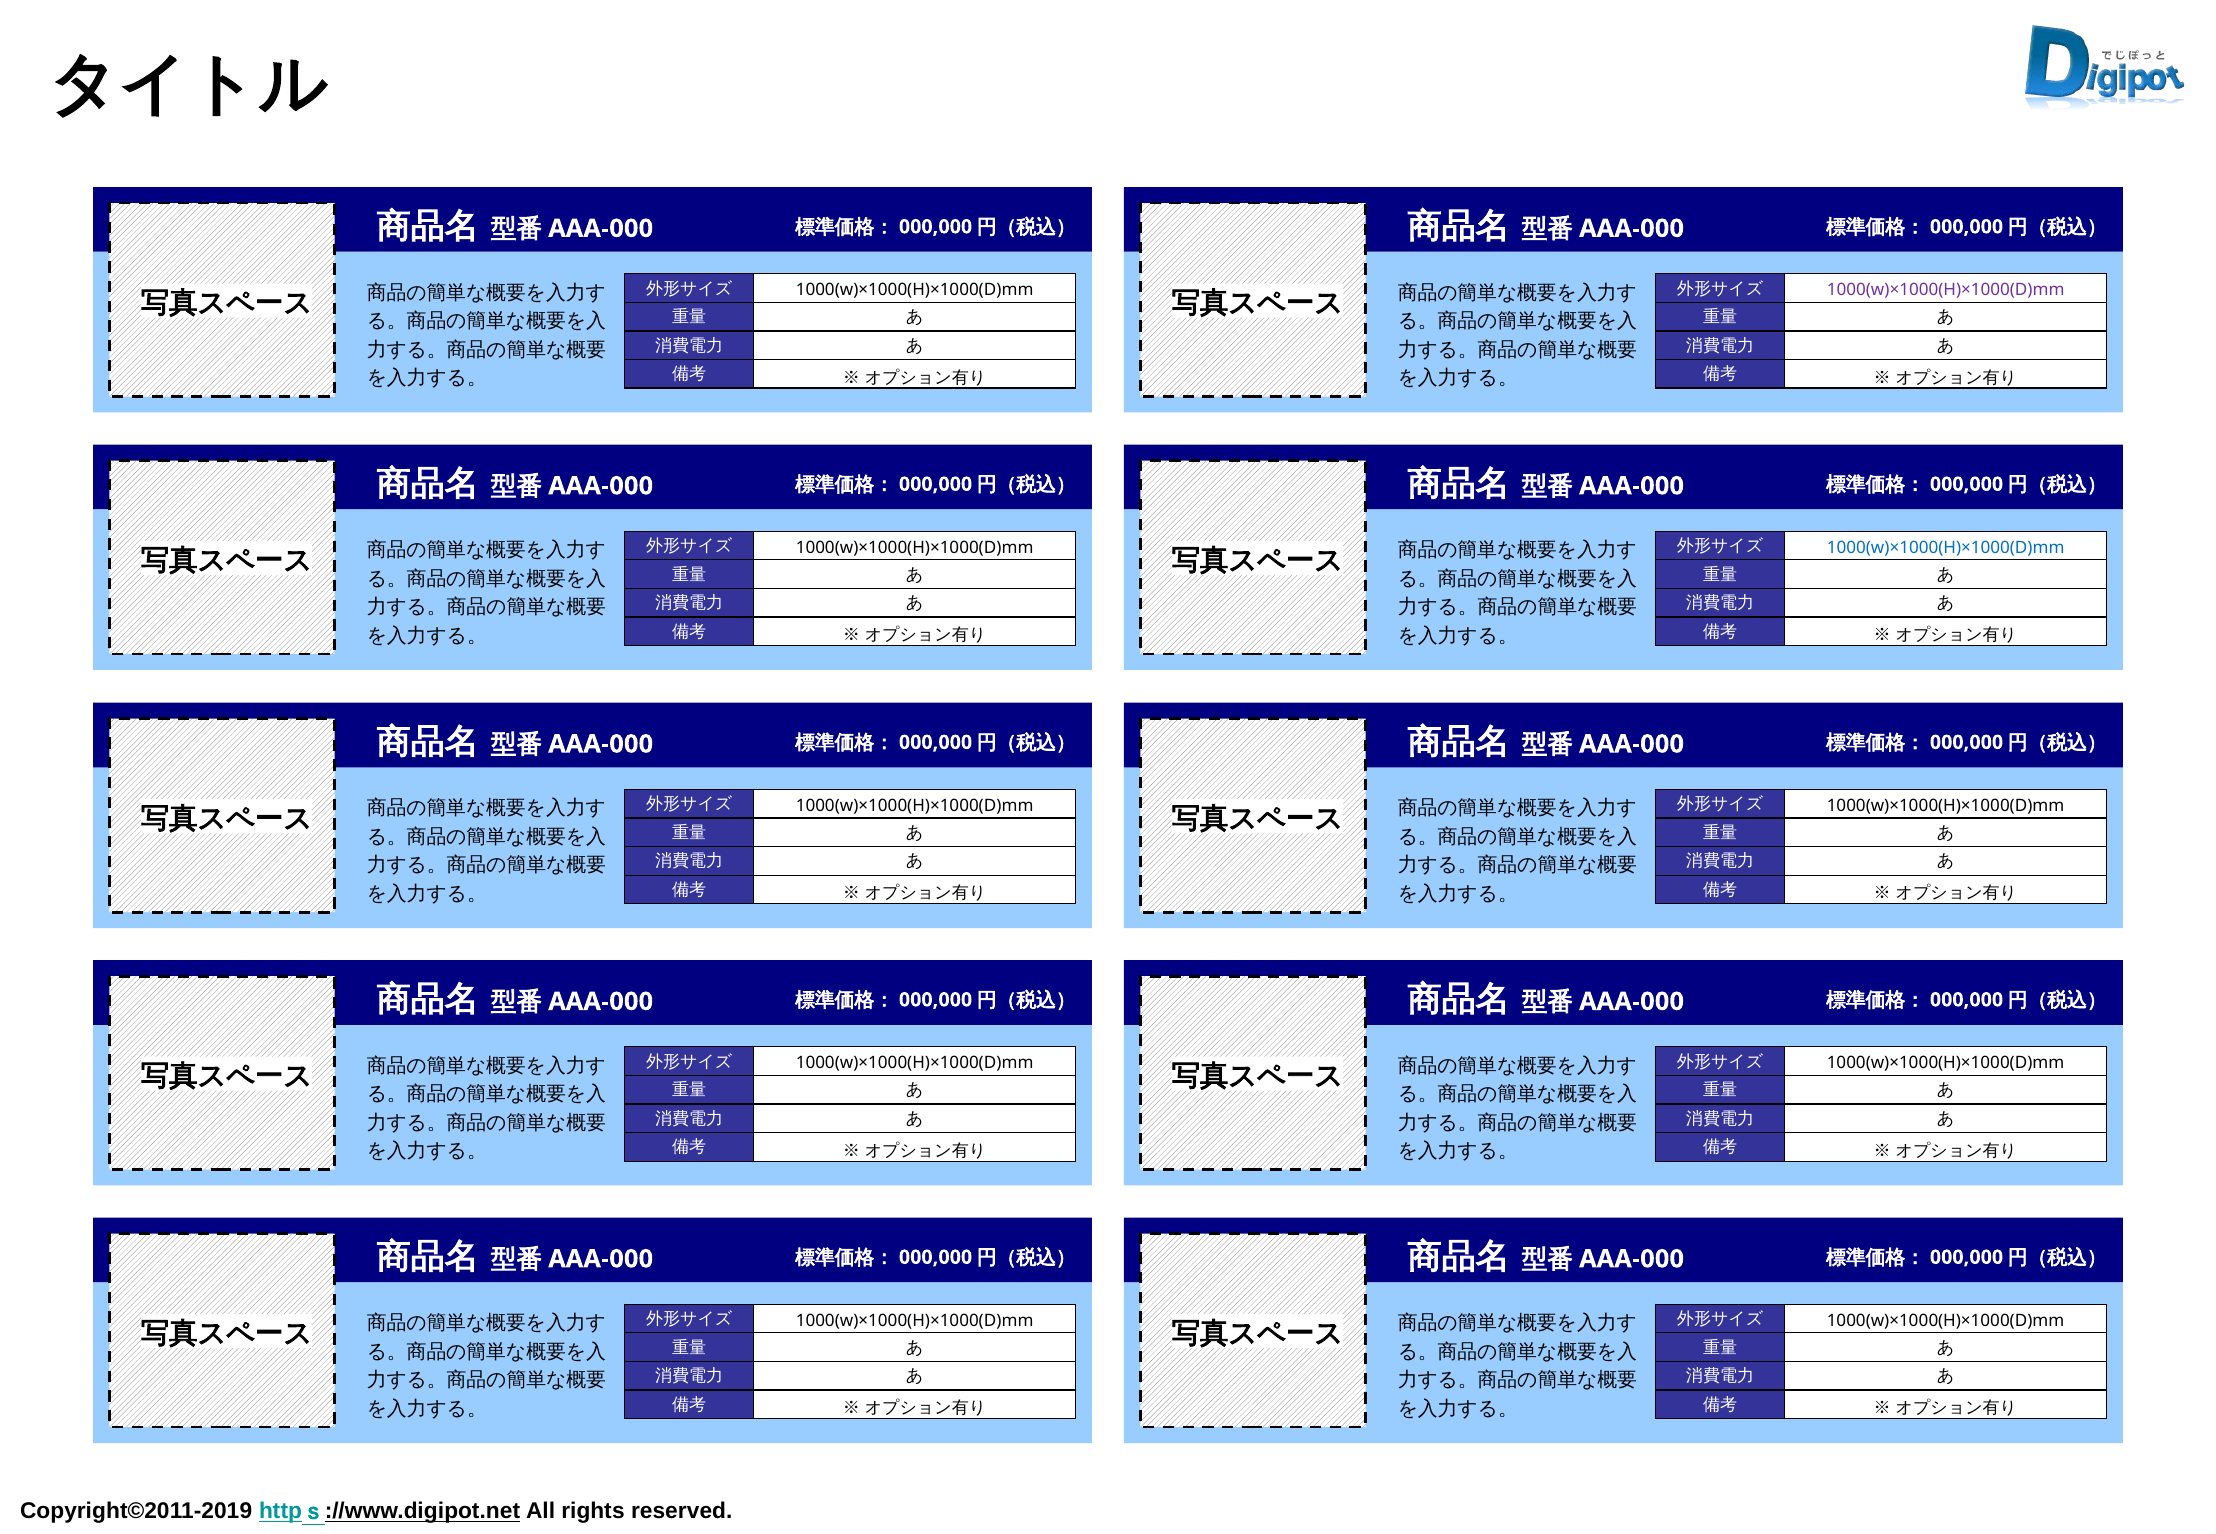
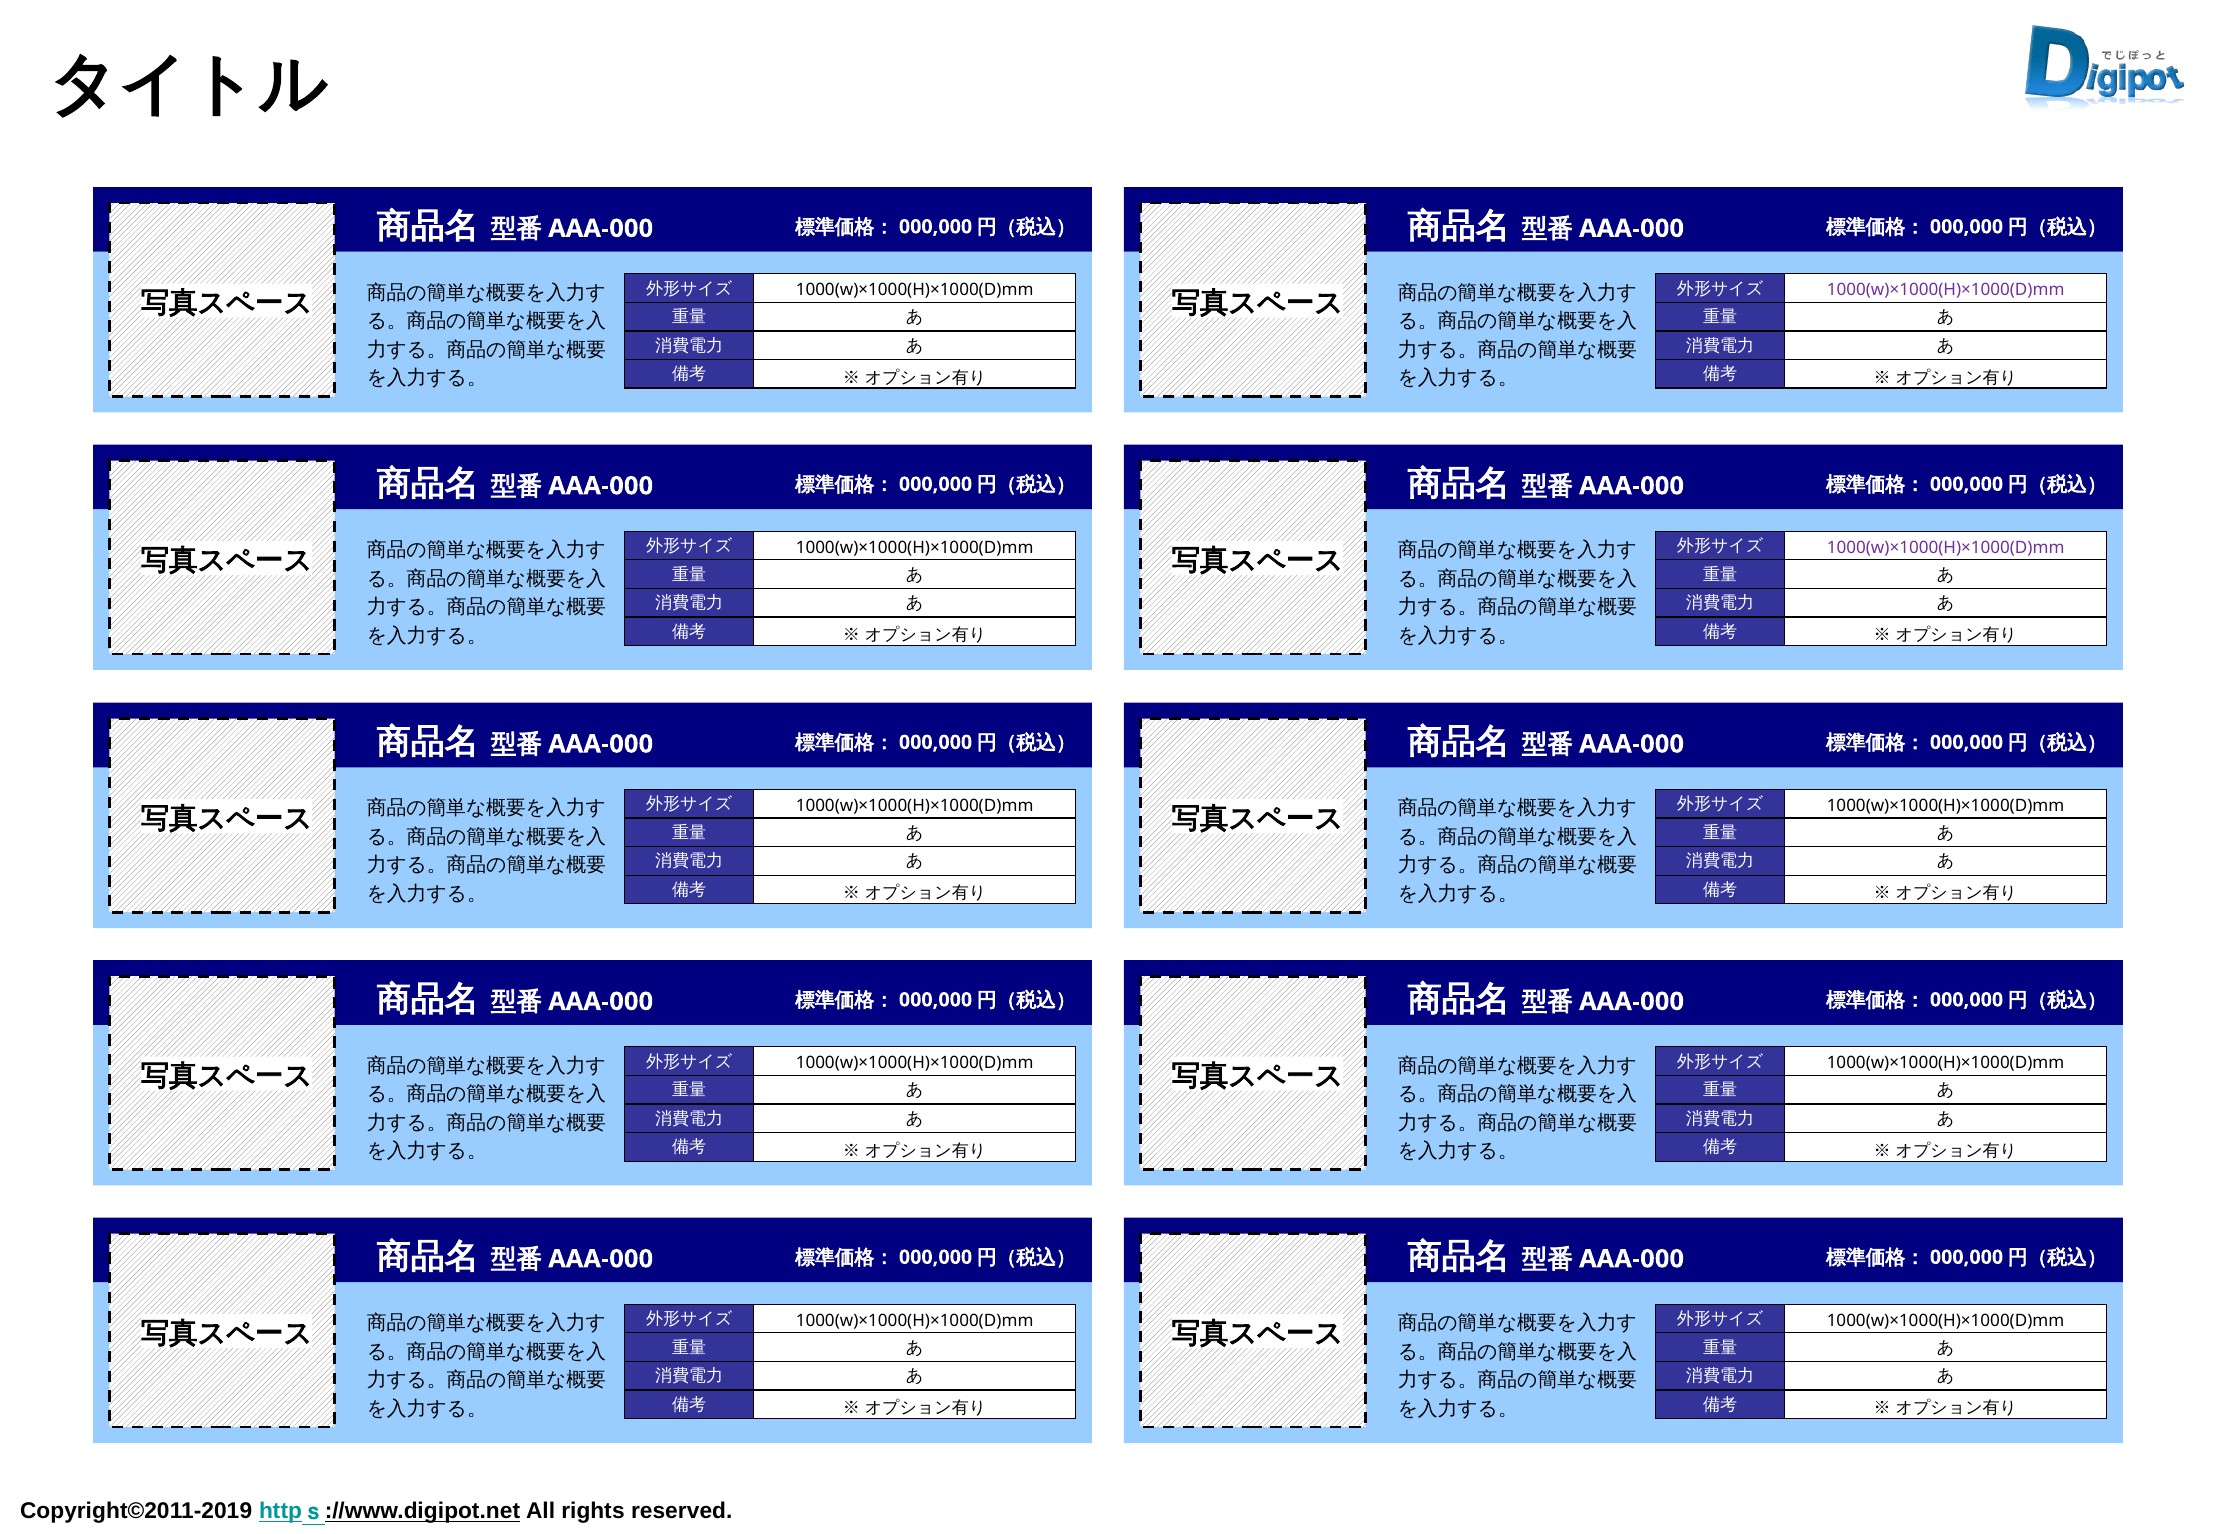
1000(w)×1000(H)×1000(D)mm colour: blue -> purple (1946, 548)
